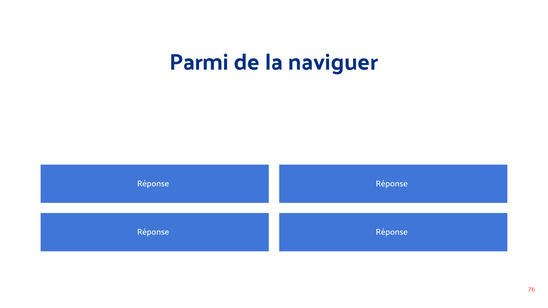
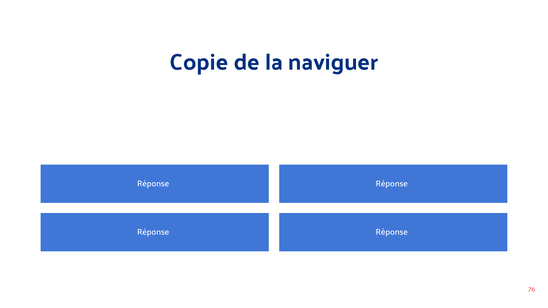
Parmi: Parmi -> Copie (199, 62)
